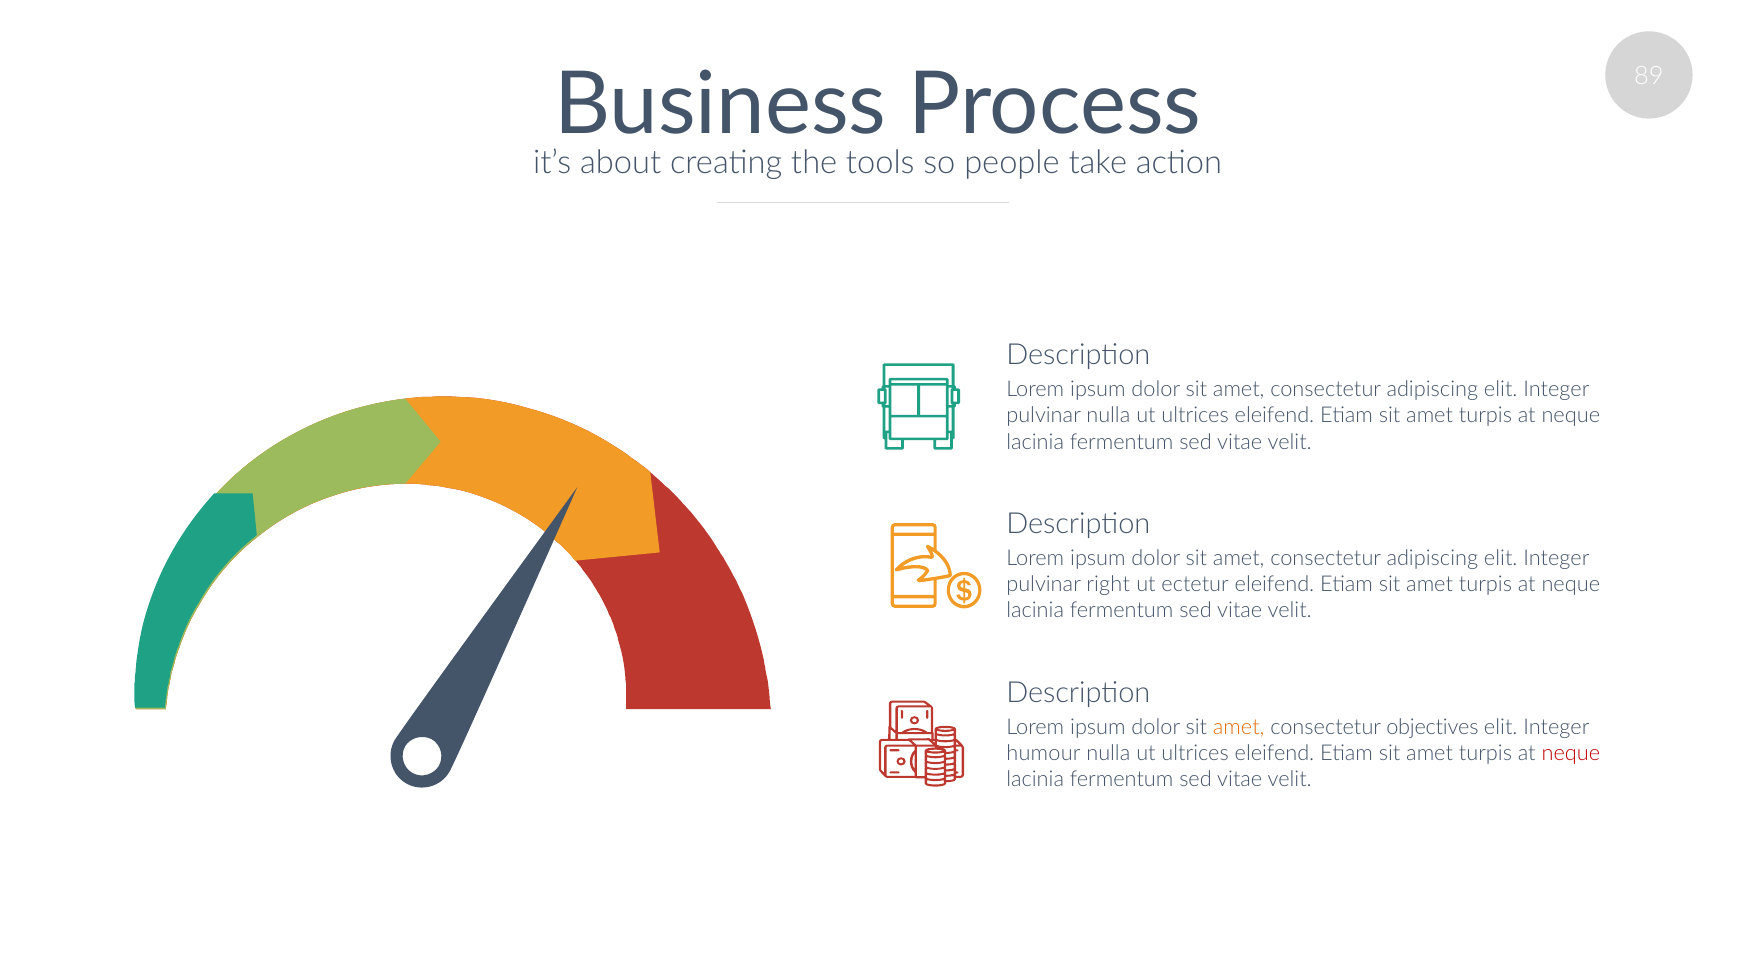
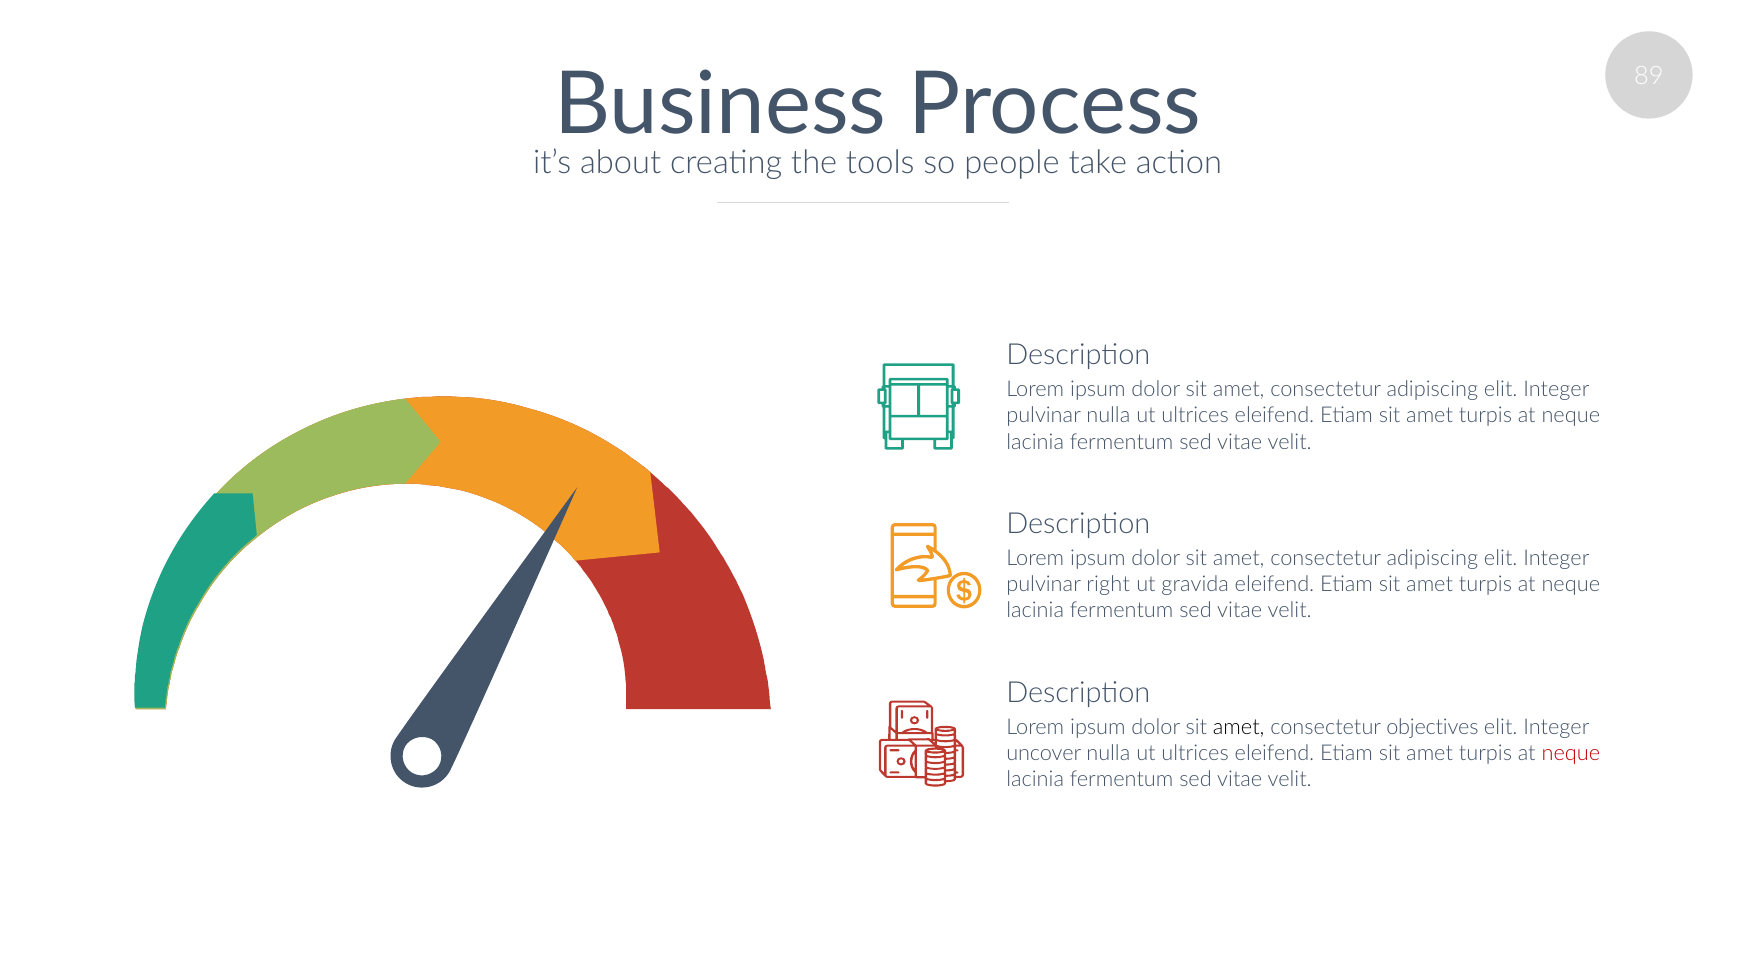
ectetur: ectetur -> gravida (1195, 585)
amet colour: orange -> black (1239, 727)
humour: humour -> uncover (1044, 753)
